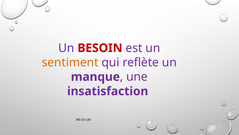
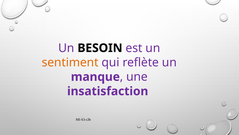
BESOIN colour: red -> black (100, 48)
